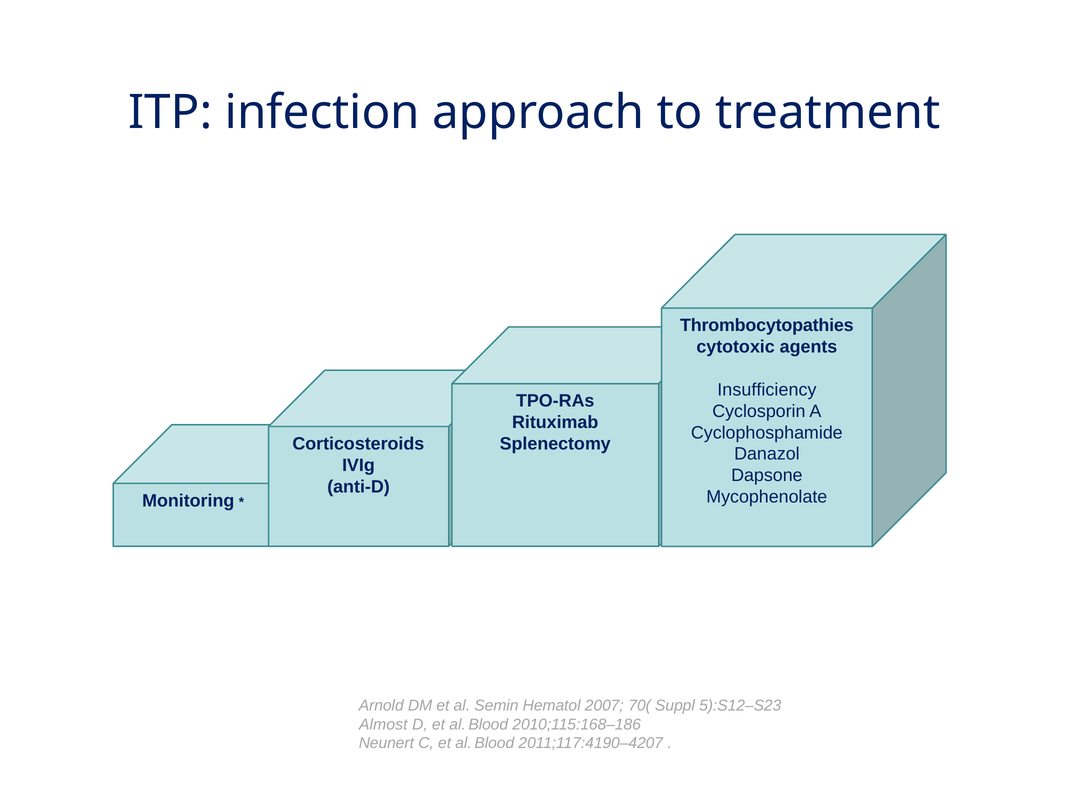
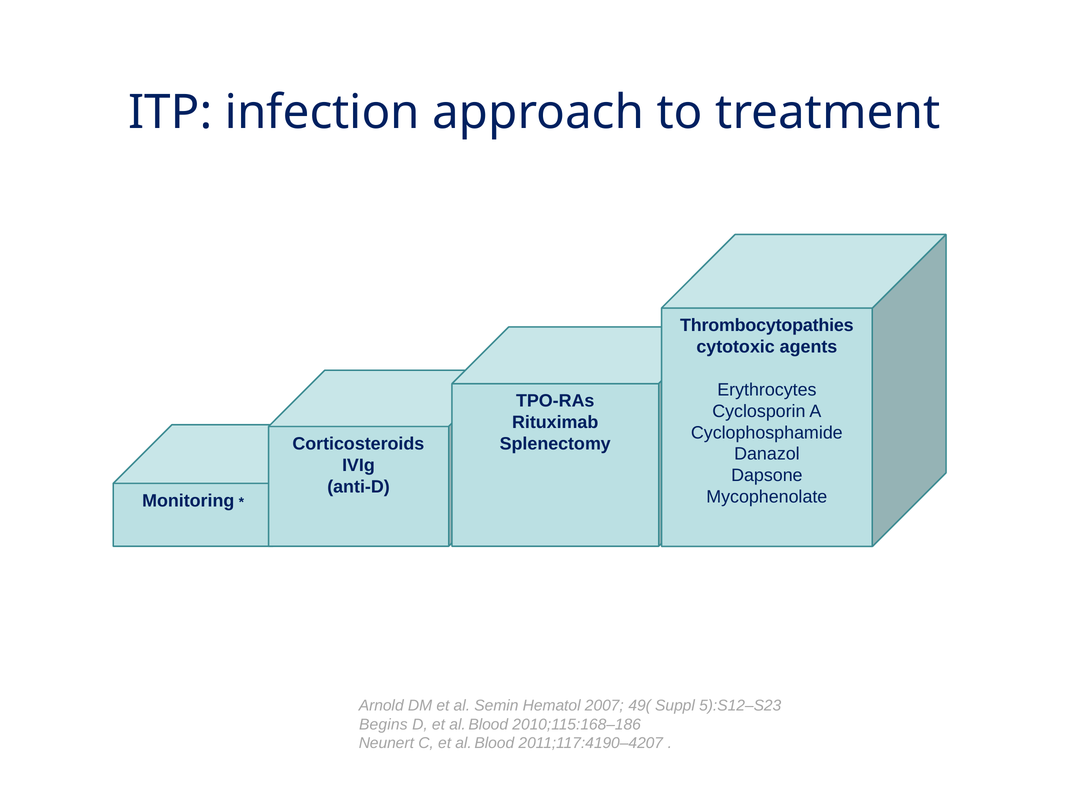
Insufficiency: Insufficiency -> Erythrocytes (767, 390)
70(: 70( -> 49( (640, 705)
Almost: Almost -> Begins (383, 724)
